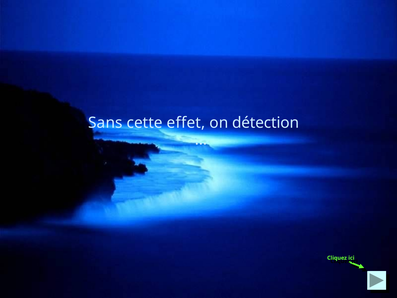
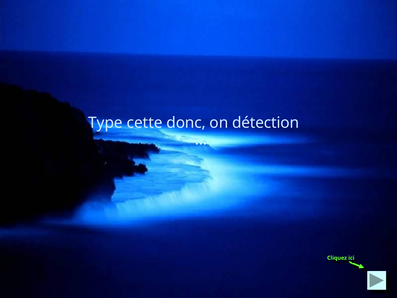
Sans: Sans -> Type (105, 123)
effet: effet -> donc (186, 123)
